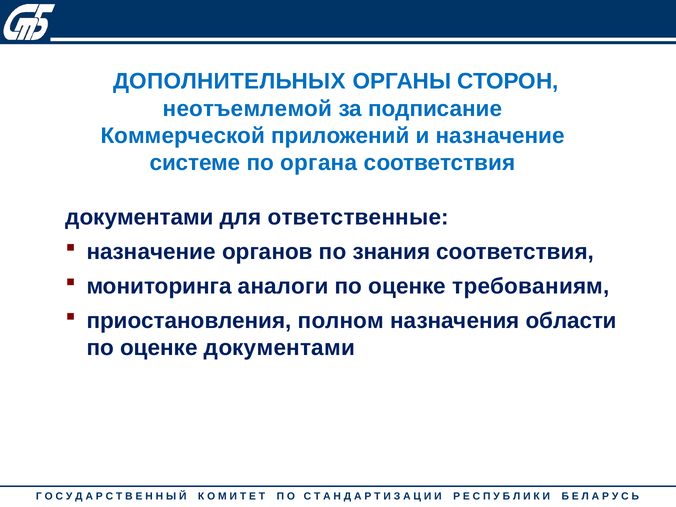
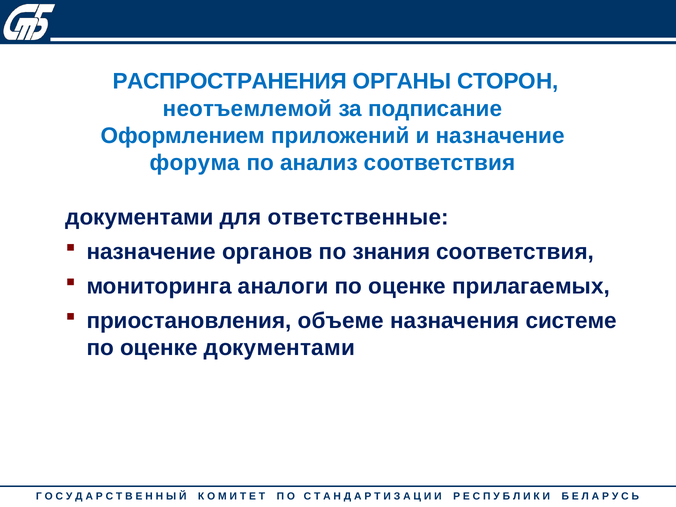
ДОПОЛНИТЕЛЬНЫХ: ДОПОЛНИТЕЛЬНЫХ -> РАСПРОСТРАНЕНИЯ (230, 82)
Коммерческой: Коммерческой -> Оформлением (183, 136)
системе: системе -> форума (195, 163)
органа: органа -> анализ (319, 163)
требованиям: требованиям -> прилагаемых (531, 286)
полном: полном -> объеме (341, 321)
области: области -> системе (571, 321)
